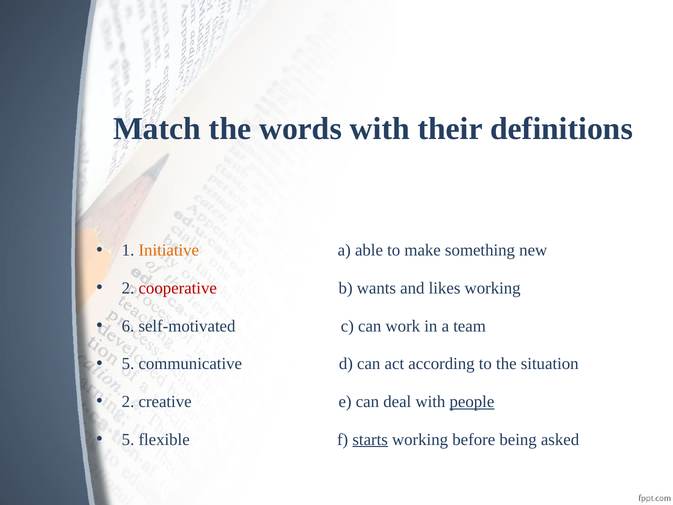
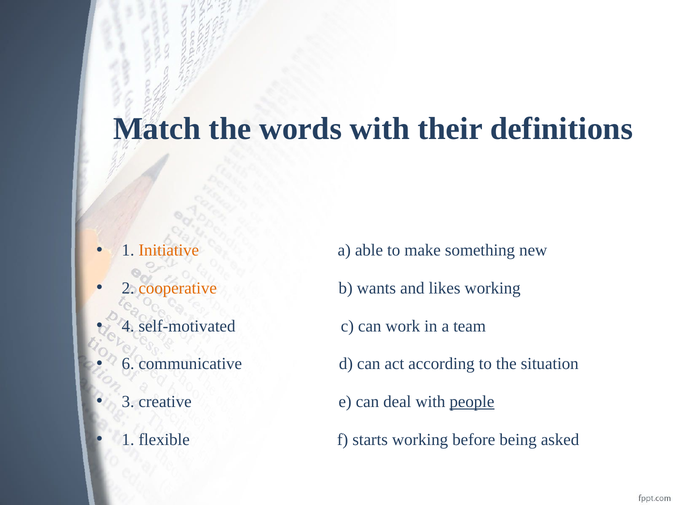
cooperative colour: red -> orange (178, 288)
6: 6 -> 4 (128, 326)
5: 5 -> 6 (128, 364)
2: 2 -> 3 (128, 401)
5: 5 -> 1 (128, 439)
starts underline: present -> none (370, 439)
